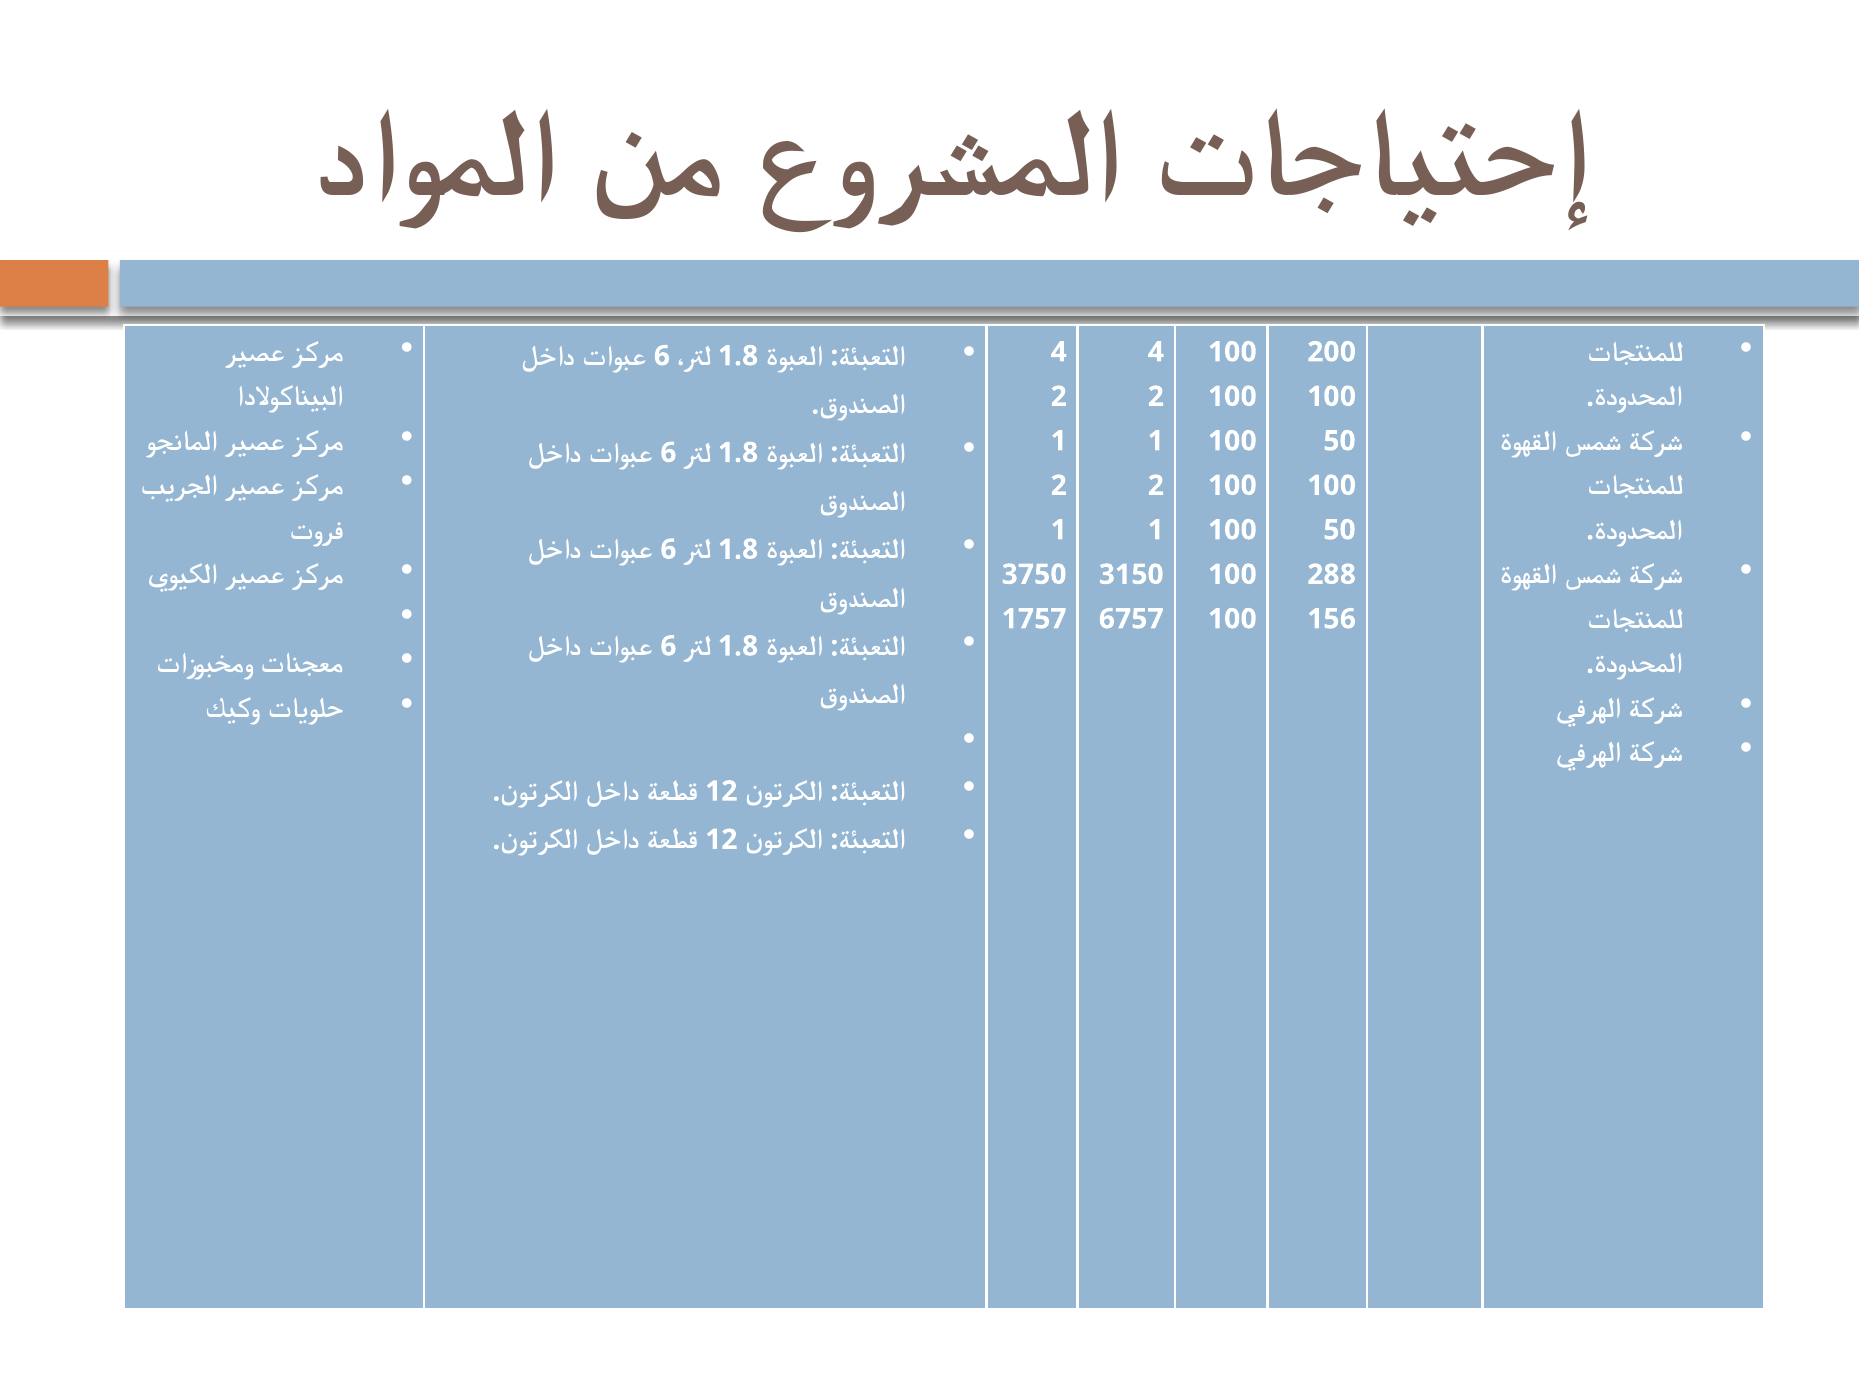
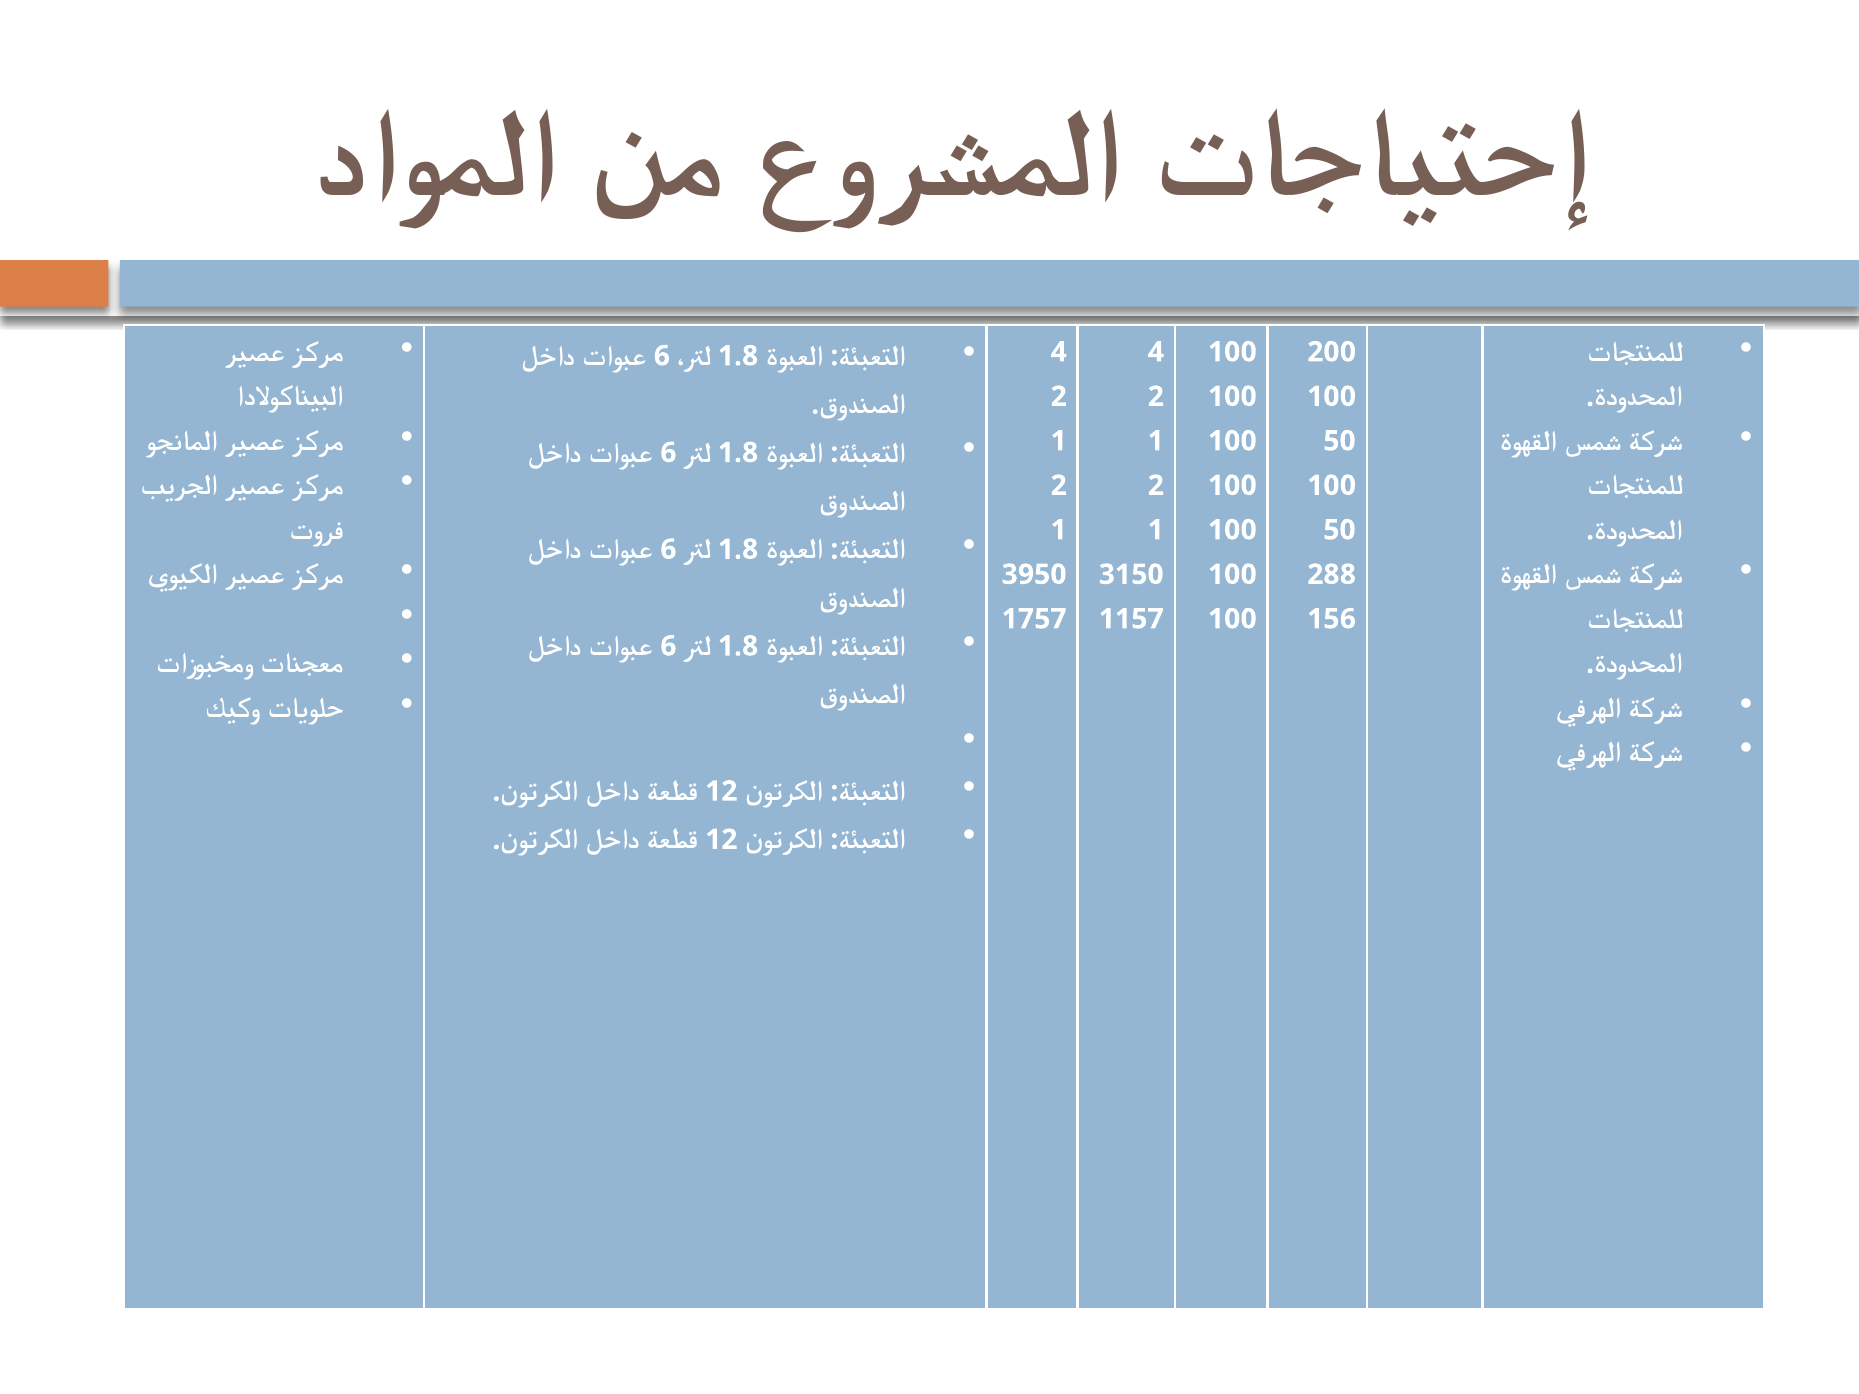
3750: 3750 -> 3950 (1034, 575)
6757: 6757 -> 1157 (1131, 619)
